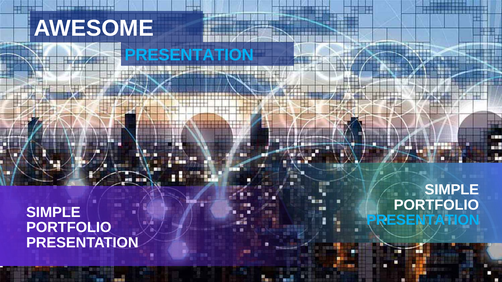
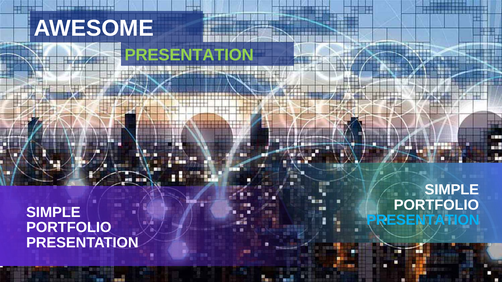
PRESENTATION colour: light blue -> light green (189, 55)
